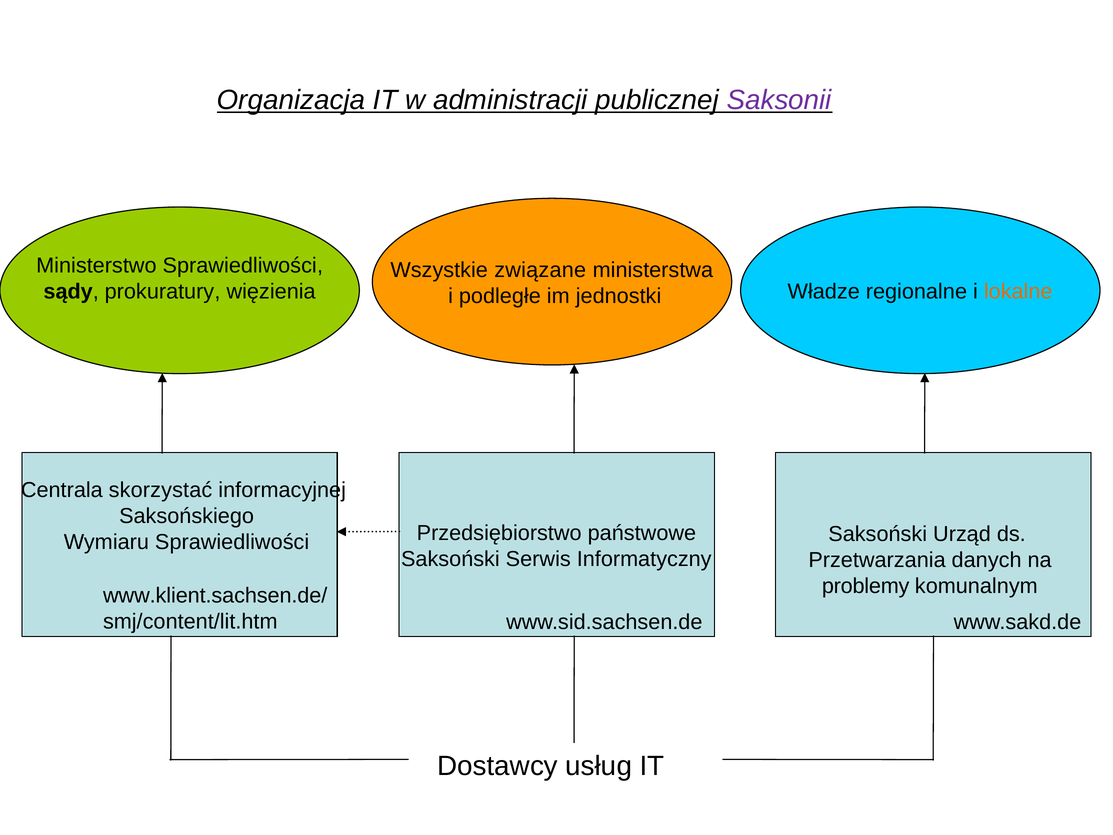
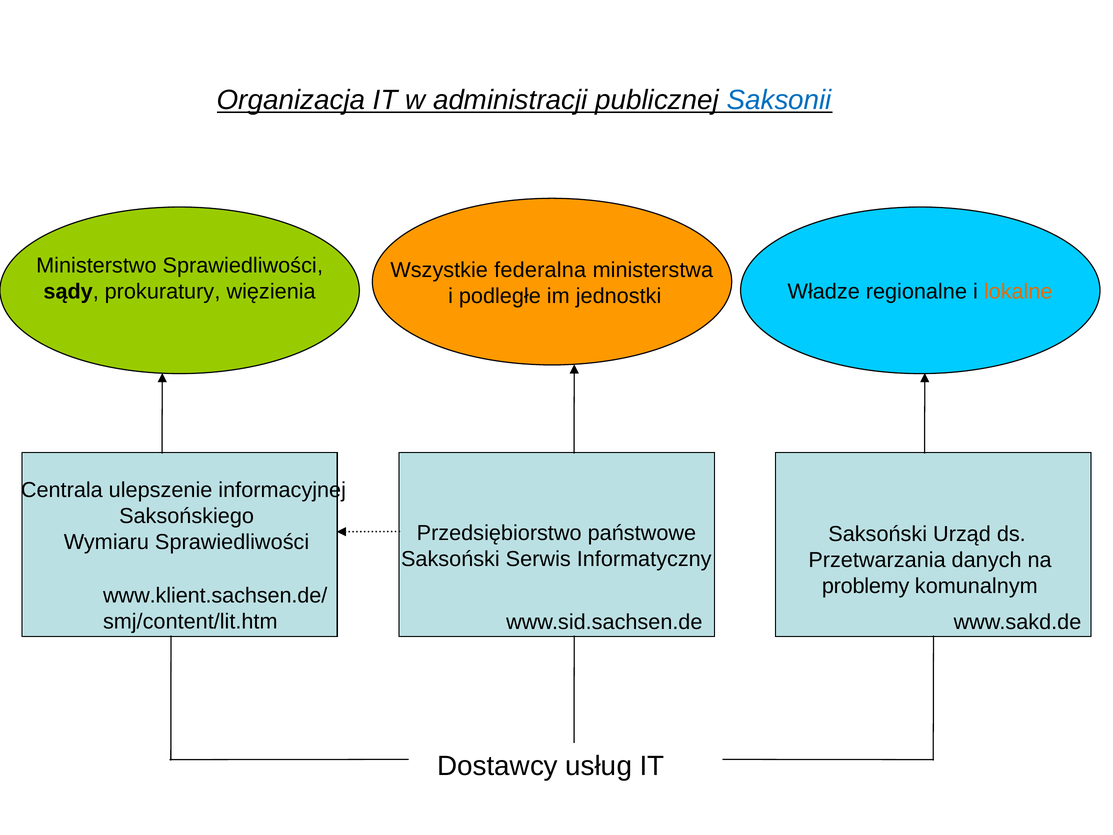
Saksonii colour: purple -> blue (779, 100)
związane: związane -> federalna (540, 270)
skorzystać: skorzystać -> ulepszenie (161, 490)
